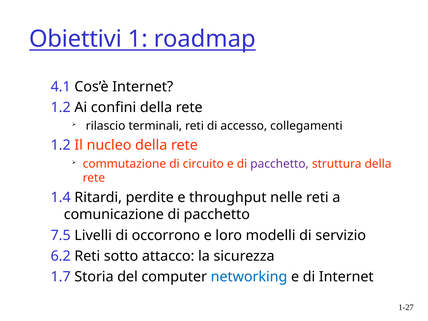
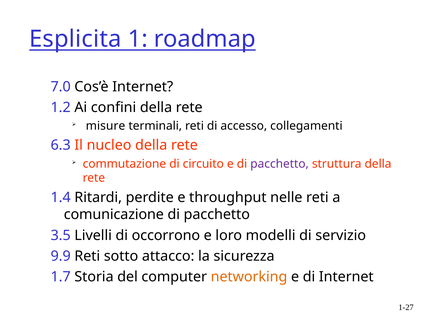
Obiettivi: Obiettivi -> Esplicita (75, 39)
4.1: 4.1 -> 7.0 (61, 87)
rilascio: rilascio -> misure (106, 126)
1.2: 1.2 -> 6.3 (61, 145)
7.5: 7.5 -> 3.5 (61, 235)
6.2: 6.2 -> 9.9 (61, 256)
networking colour: blue -> orange (249, 277)
